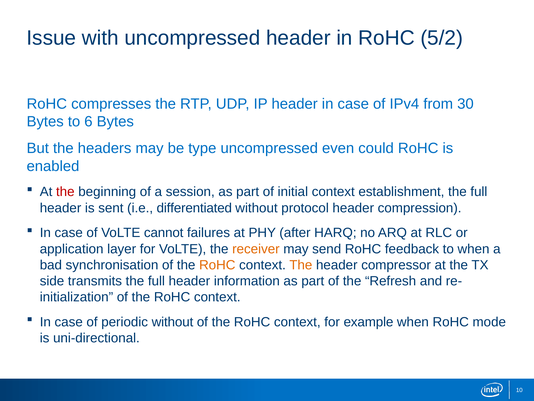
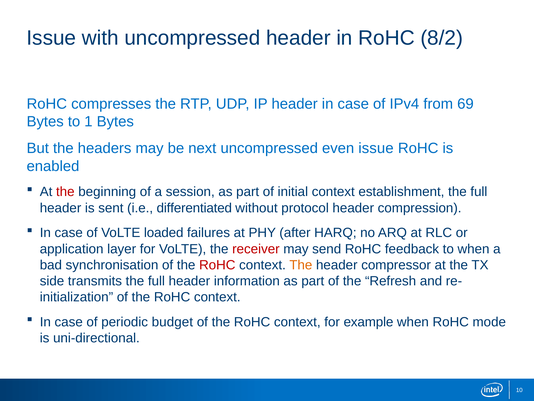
5/2: 5/2 -> 8/2 (442, 38)
30: 30 -> 69 (465, 104)
6: 6 -> 1 (88, 121)
type: type -> next (202, 148)
even could: could -> issue (376, 148)
cannot: cannot -> loaded (164, 233)
receiver colour: orange -> red (256, 249)
RoHC colour: orange -> red (217, 265)
periodic without: without -> budget (172, 322)
